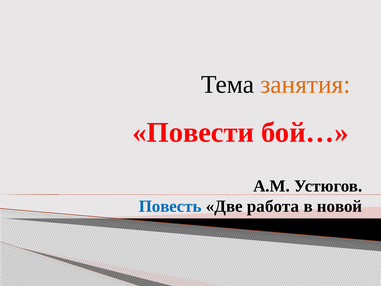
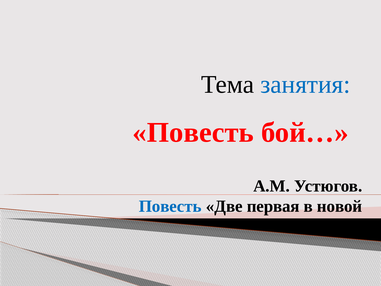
занятия colour: orange -> blue (305, 84)
Повести: Повести -> Повесть (193, 132)
работа: работа -> первая (273, 206)
